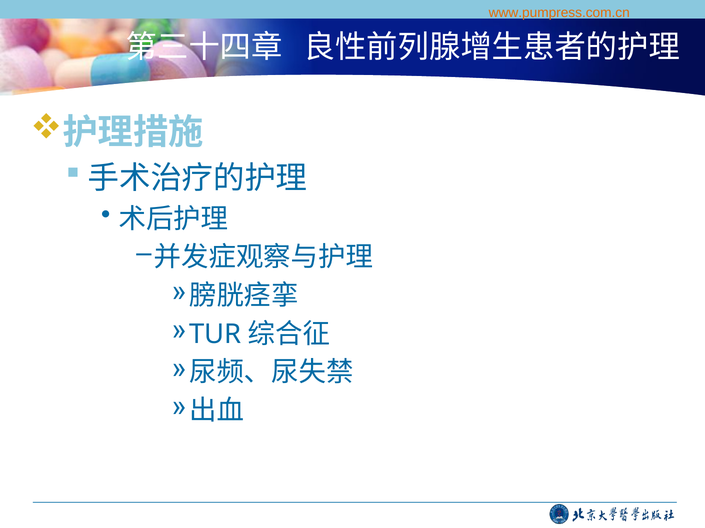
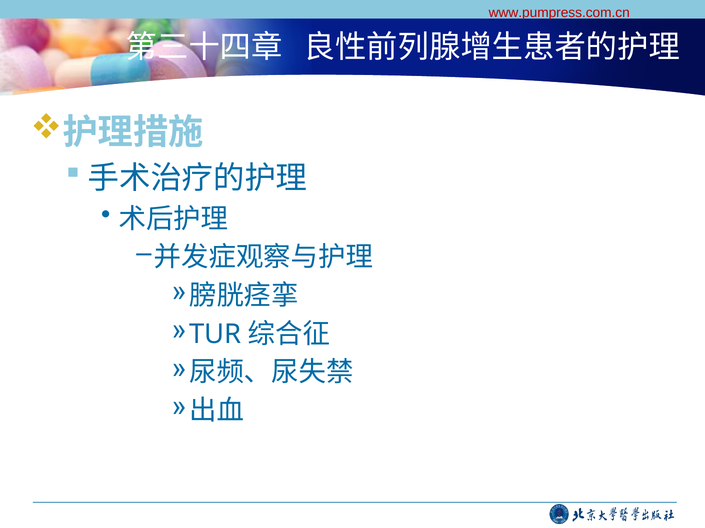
www.pumpress.com.cn colour: orange -> red (559, 13)
